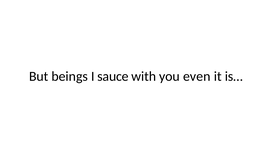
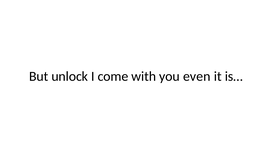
beings: beings -> unlock (70, 76)
sauce: sauce -> come (113, 76)
